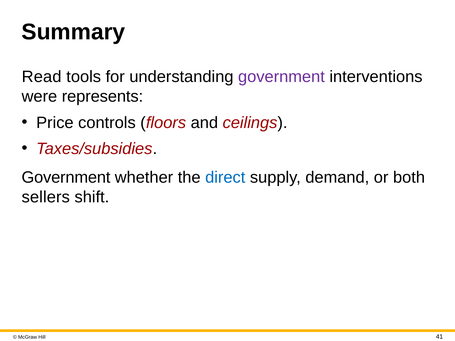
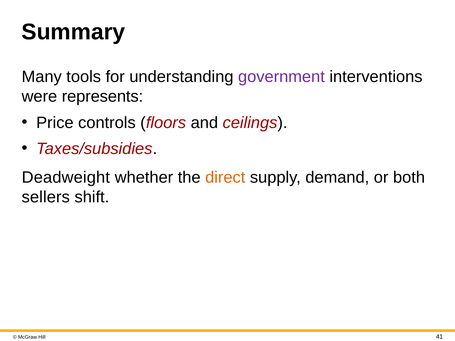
Read: Read -> Many (42, 77)
Government: Government -> Deadweight (66, 178)
direct colour: blue -> orange (225, 178)
